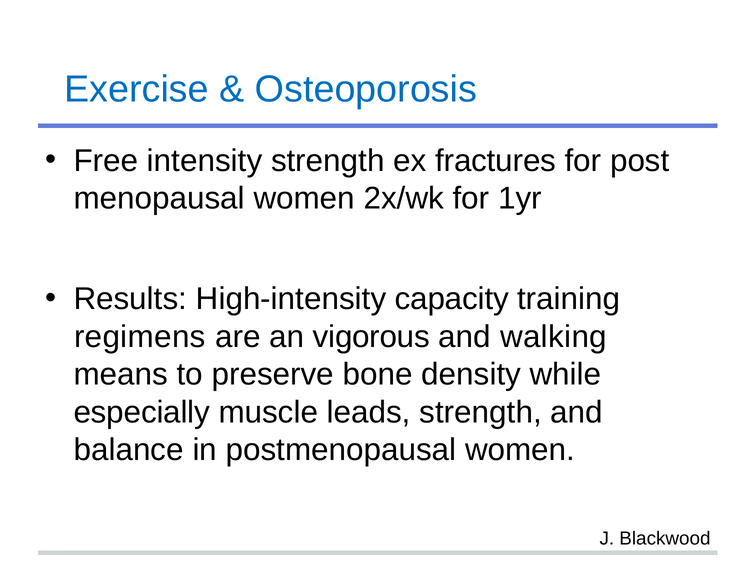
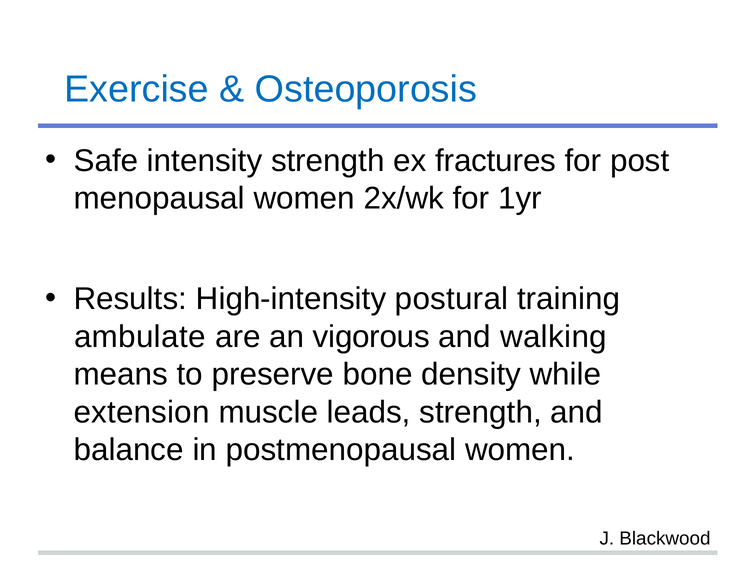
Free: Free -> Safe (106, 161)
capacity: capacity -> postural (452, 299)
regimens: regimens -> ambulate (140, 337)
especially: especially -> extension (142, 412)
